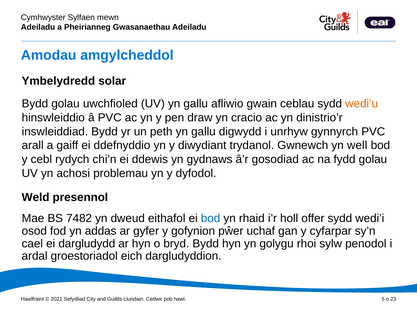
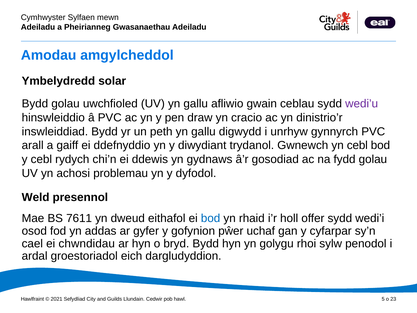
wedi’u colour: orange -> purple (362, 104)
yn well: well -> cebl (357, 145)
7482: 7482 -> 7611 (79, 218)
dargludydd: dargludydd -> chwndidau (87, 243)
